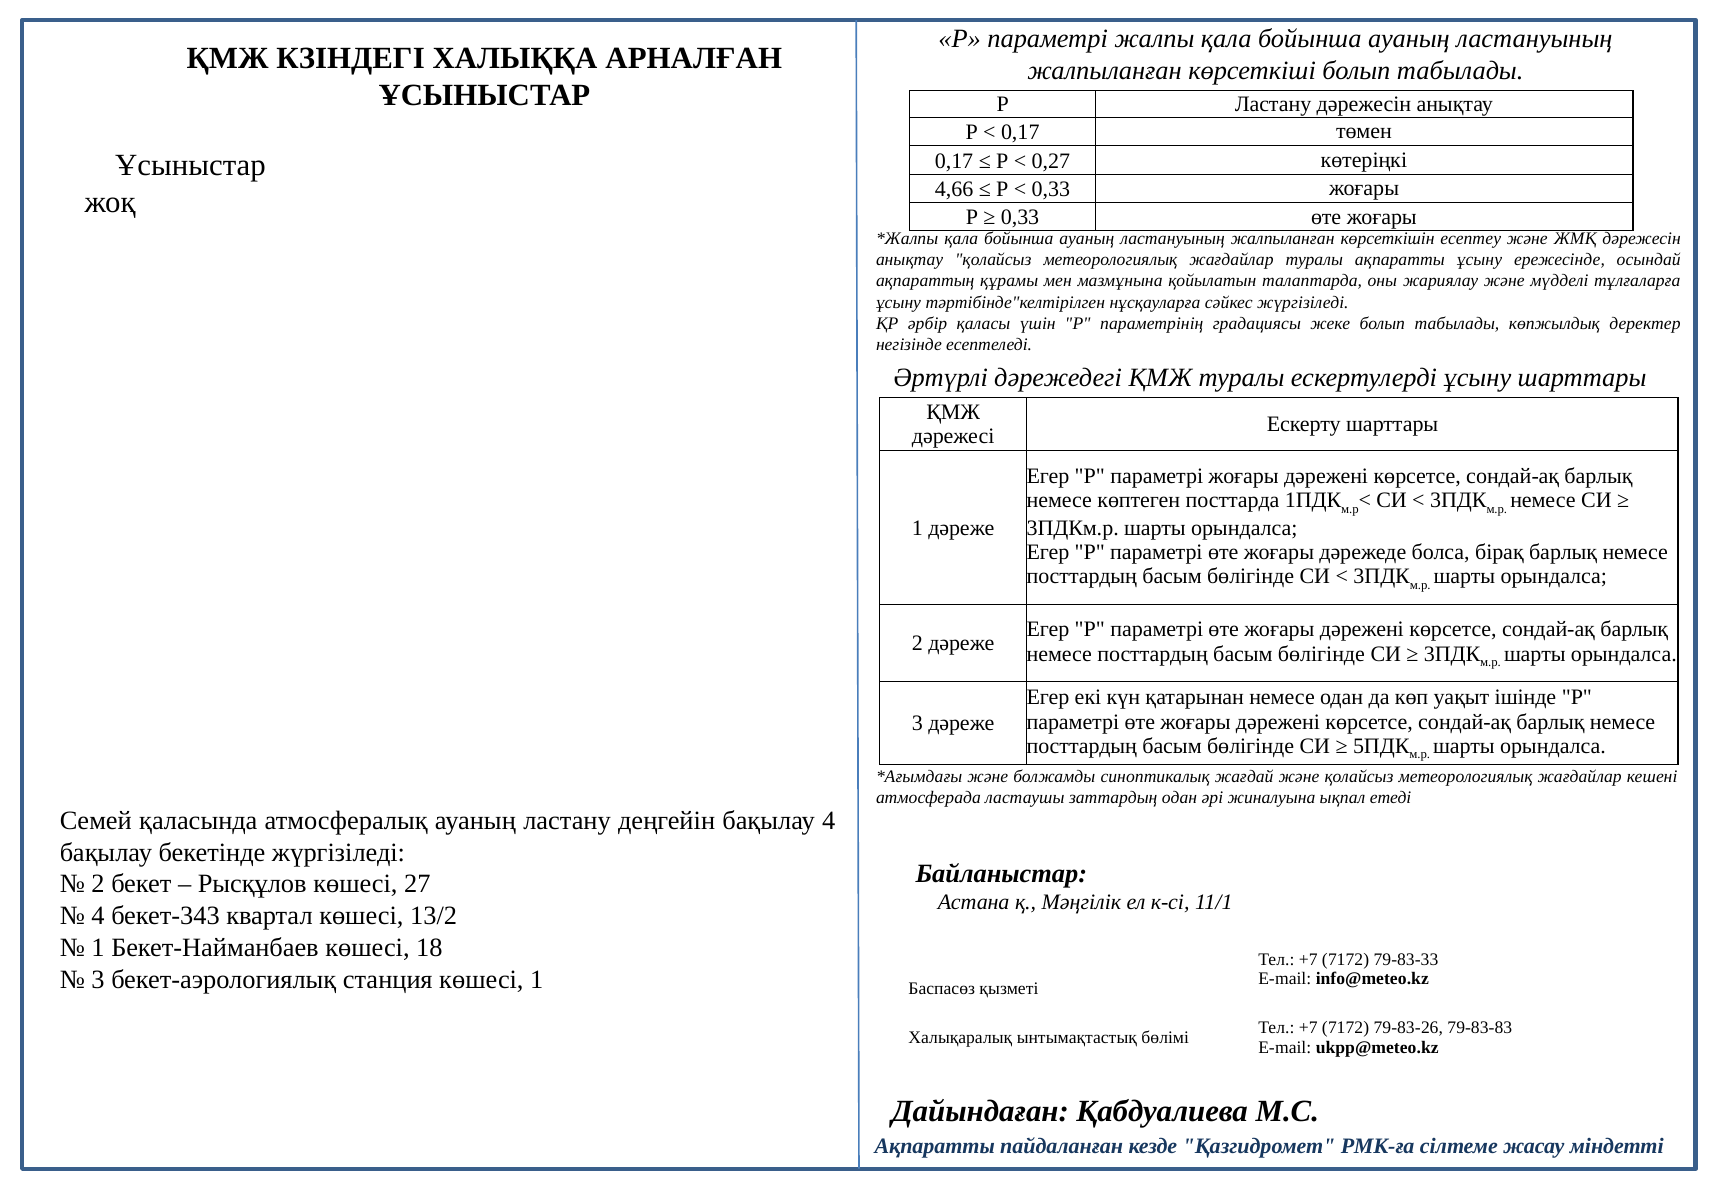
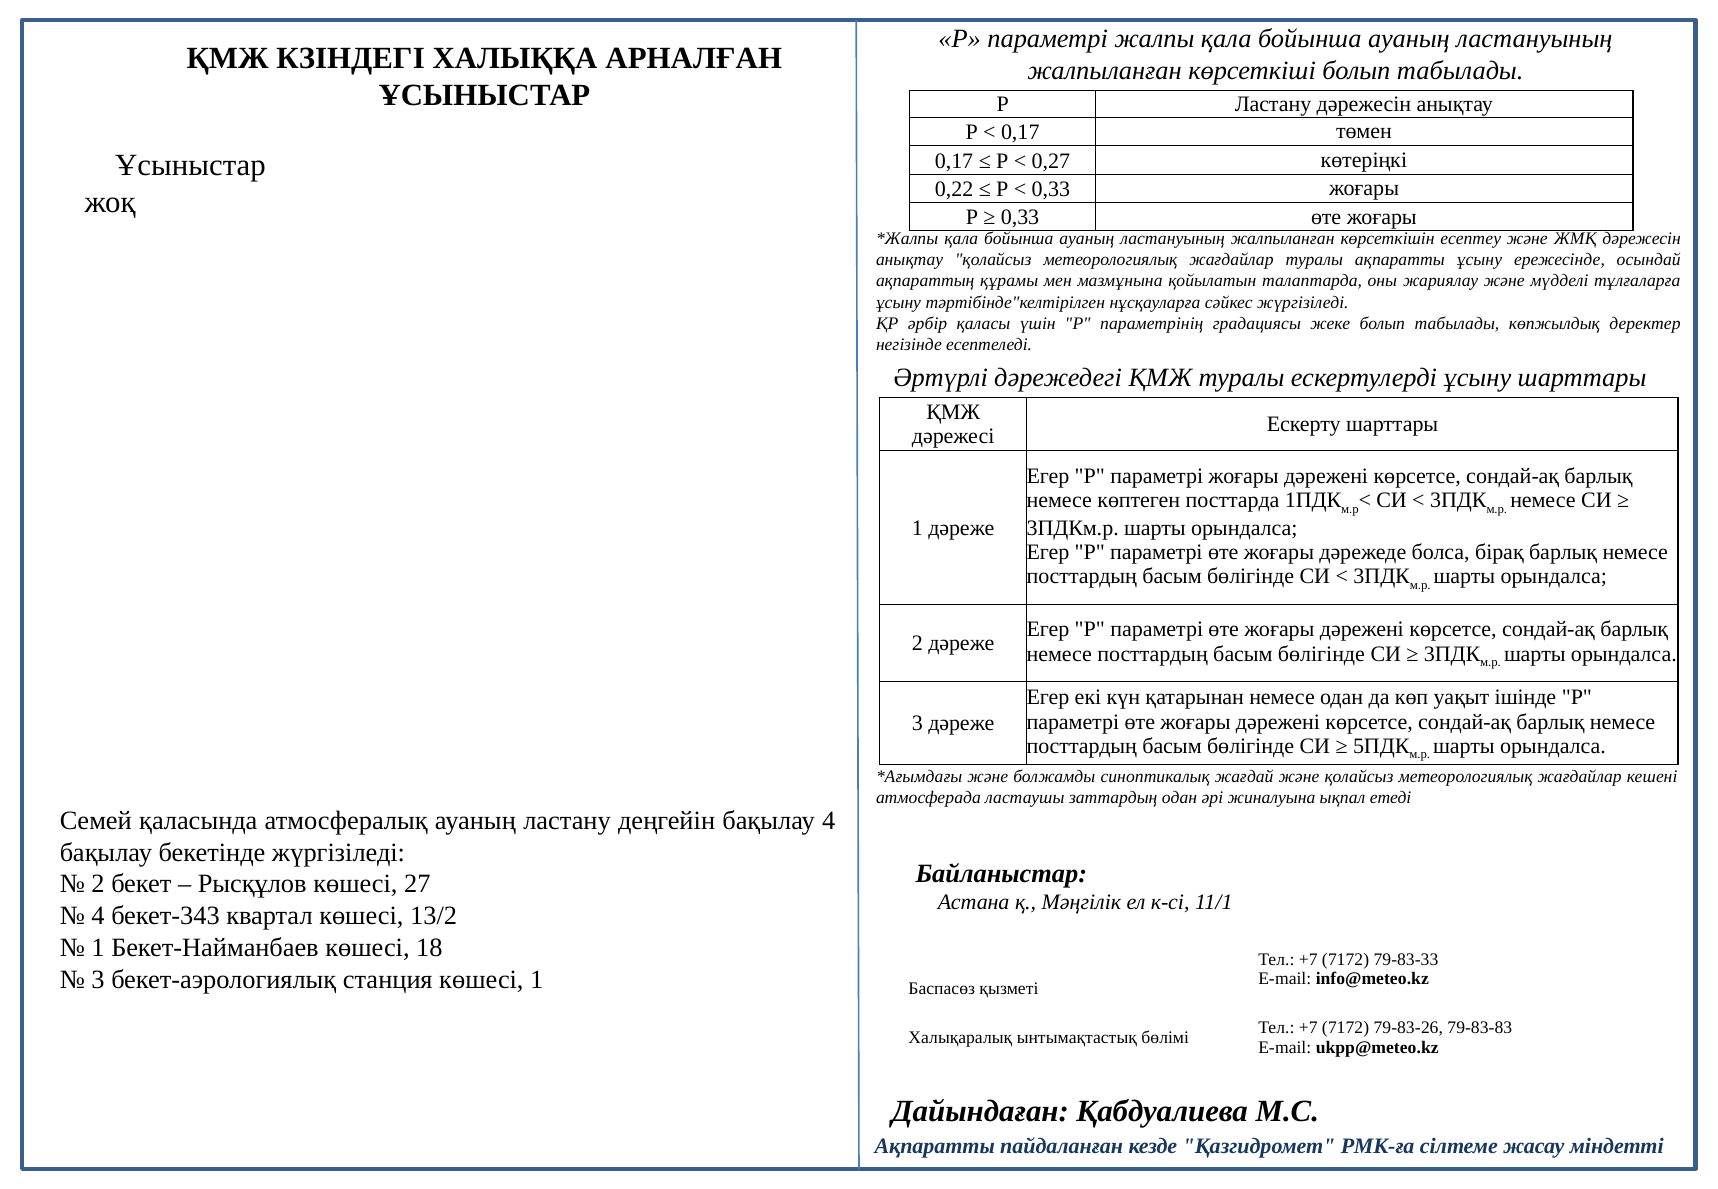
4,66: 4,66 -> 0,22 (954, 189)
